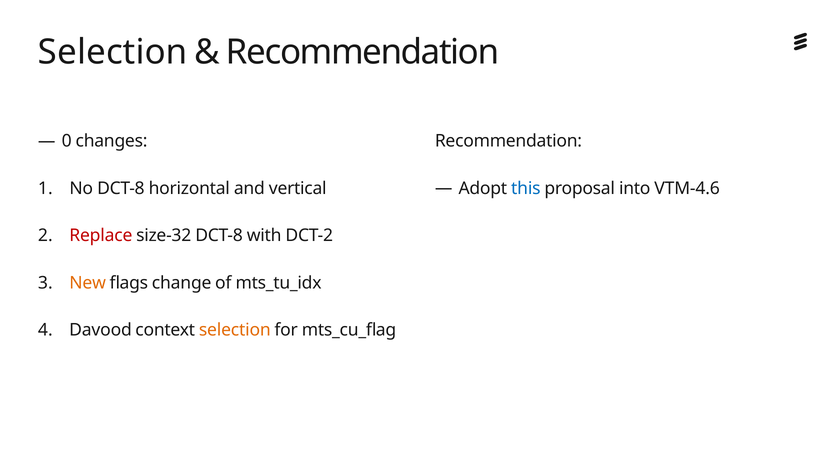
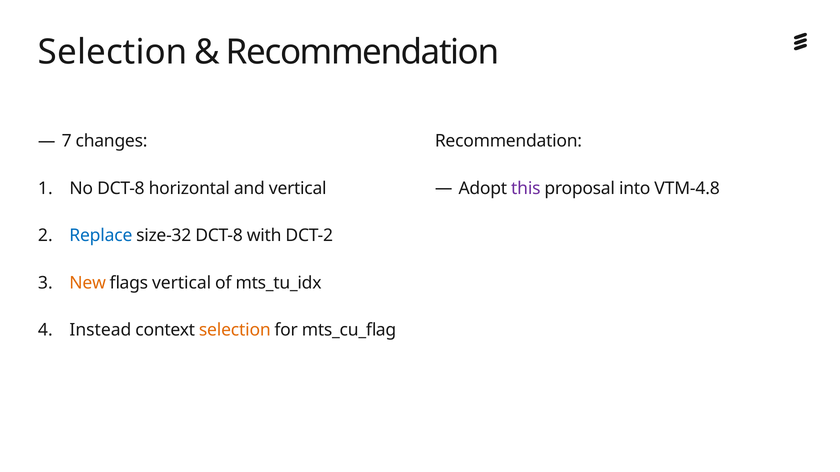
0: 0 -> 7 (67, 141)
this colour: blue -> purple (526, 189)
VTM-4.6: VTM-4.6 -> VTM-4.8 (687, 189)
Replace colour: red -> blue (101, 236)
flags change: change -> vertical (182, 283)
Davood: Davood -> Instead (100, 330)
